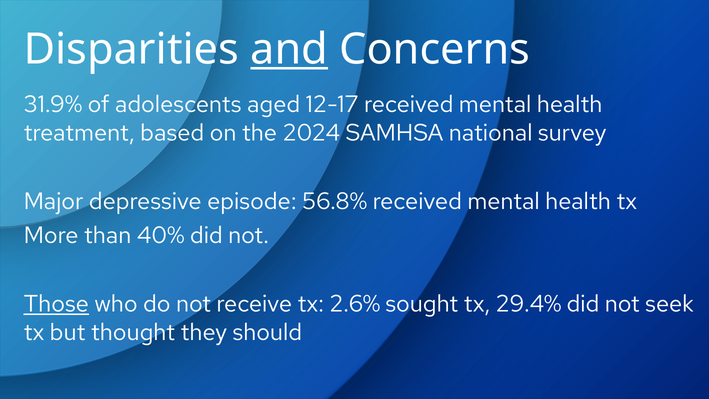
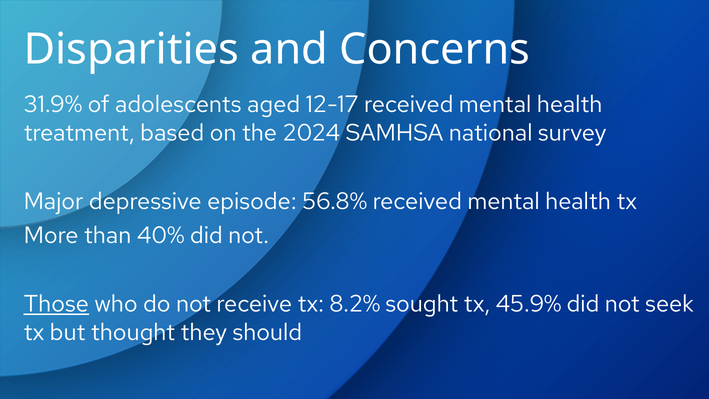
and underline: present -> none (289, 50)
2.6%: 2.6% -> 8.2% (355, 304)
29.4%: 29.4% -> 45.9% (528, 304)
